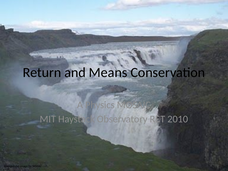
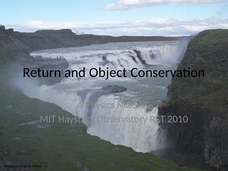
Means: Means -> Object (108, 72)
